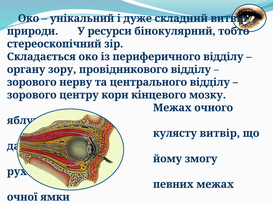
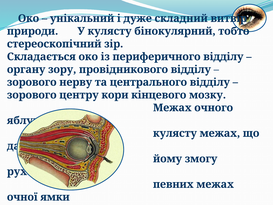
У ресурси: ресурси -> кулясту (110, 31)
кулясту витвір: витвір -> межах (220, 133)
